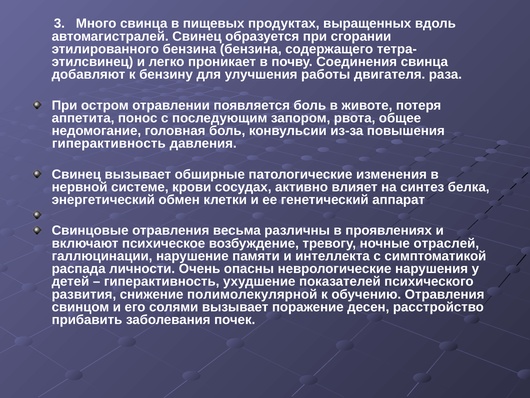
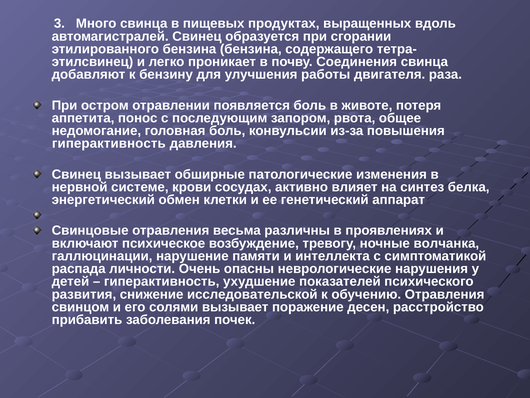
отраслей: отраслей -> волчанка (446, 243)
полимолекулярной: полимолекулярной -> исследовательской (252, 294)
